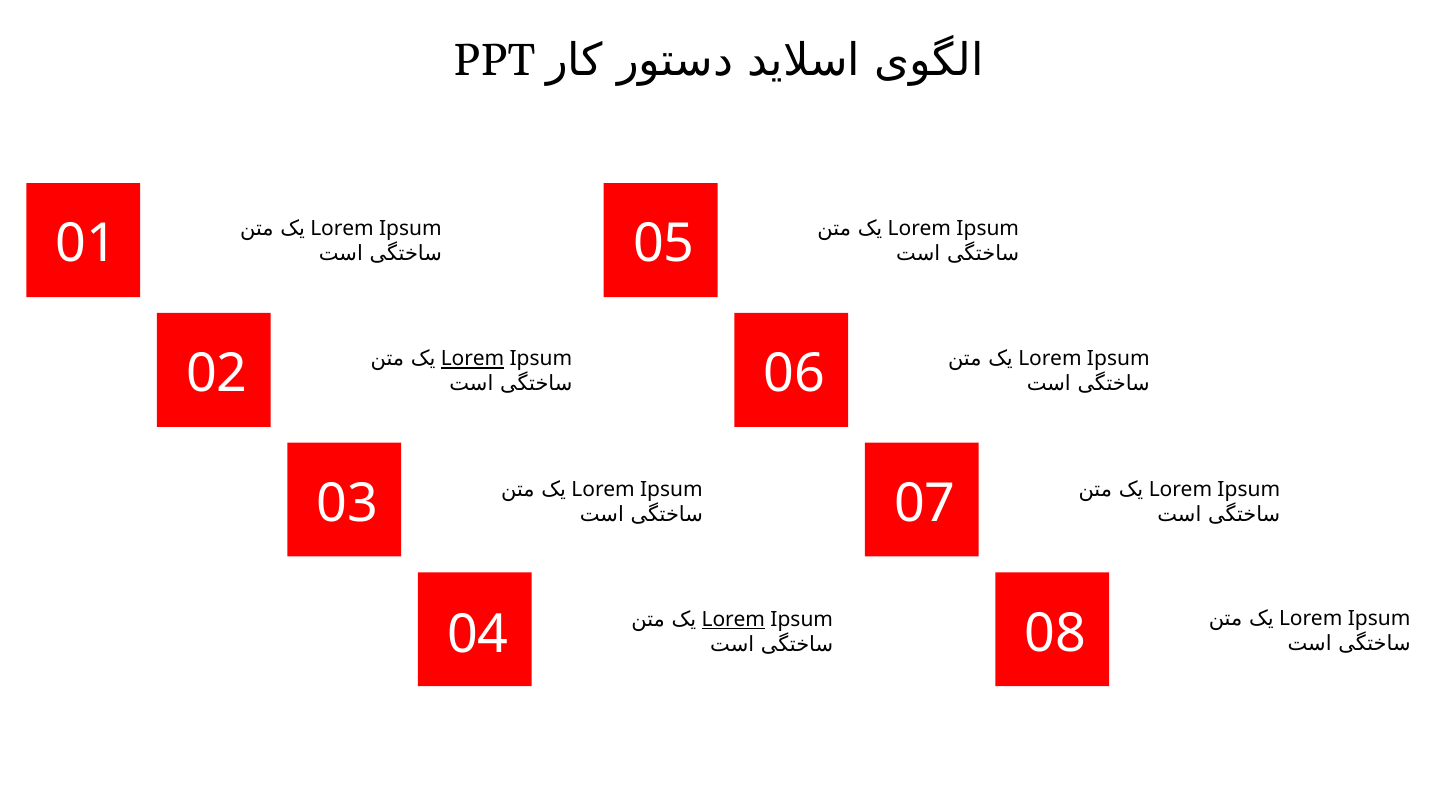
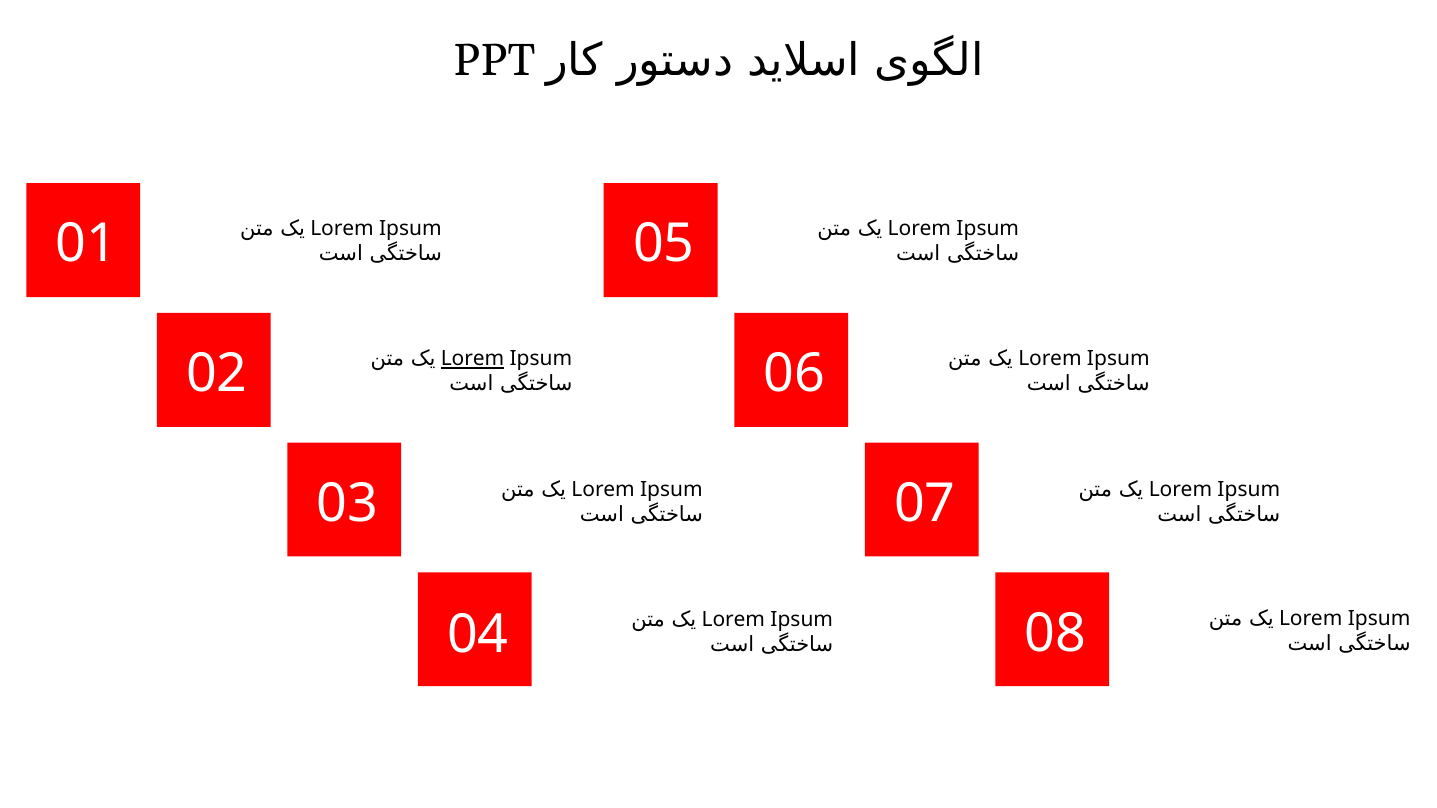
Lorem underline: present -> none (733, 620)
